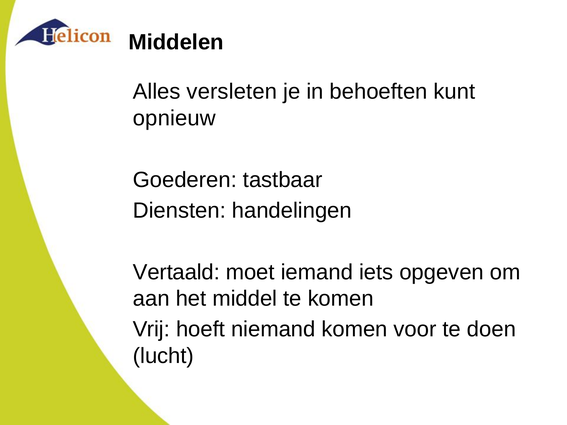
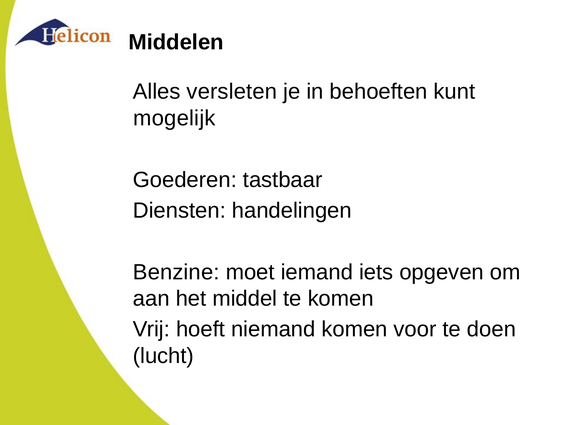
opnieuw: opnieuw -> mogelijk (174, 118)
Vertaald: Vertaald -> Benzine (176, 272)
